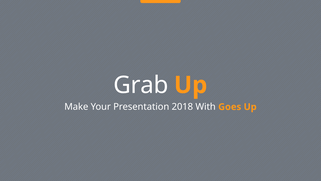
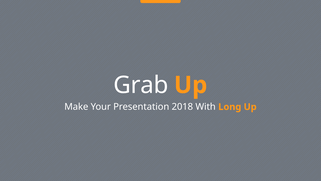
Goes: Goes -> Long (230, 107)
